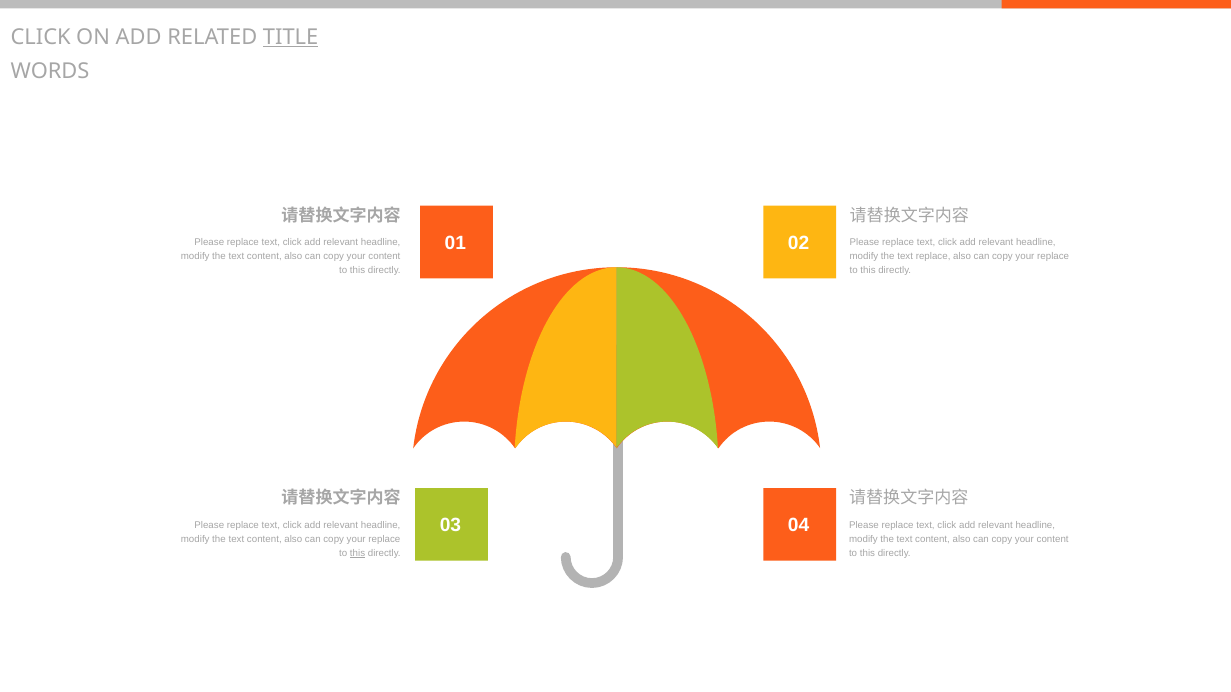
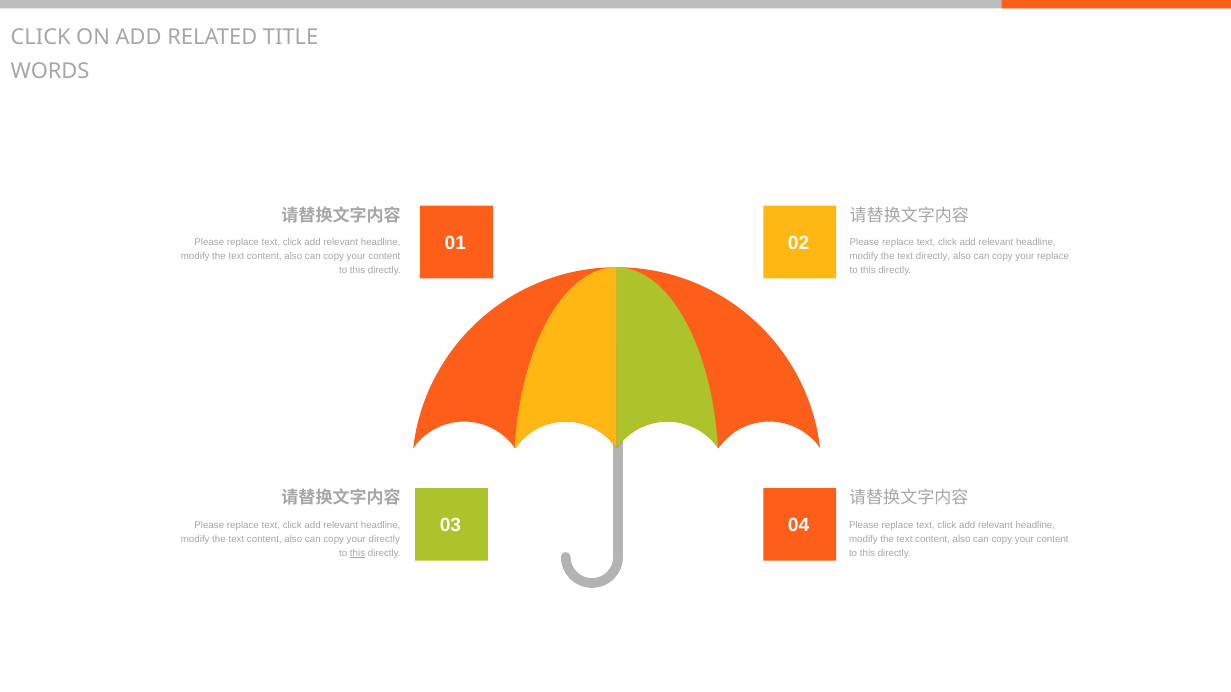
TITLE underline: present -> none (291, 37)
text replace: replace -> directly (933, 257)
replace: replace -> directly (384, 539)
